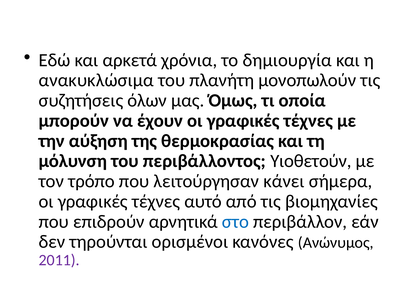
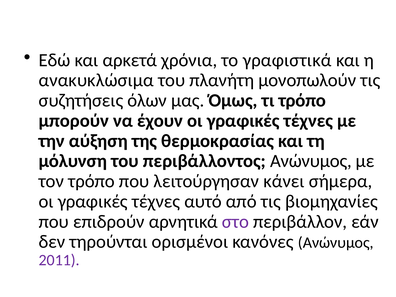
δημιουργία: δημιουργία -> γραφιστικά (287, 60)
τι οποία: οποία -> τρόπο (302, 100)
περιβάλλοντος Υιοθετούν: Υιοθετούν -> Ανώνυμος (311, 161)
στο colour: blue -> purple (235, 222)
